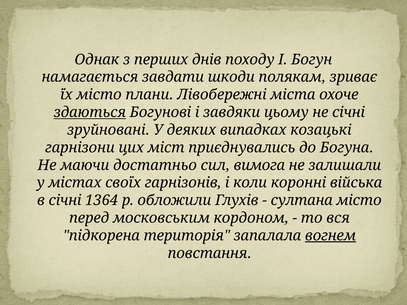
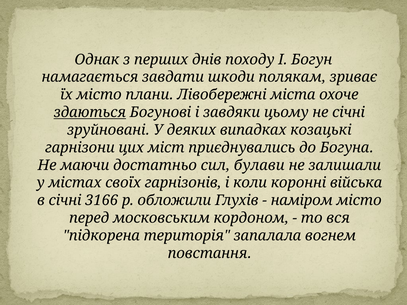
вимога: вимога -> булави (259, 165)
1364: 1364 -> 3166 (102, 201)
султана: султана -> наміром (302, 201)
вогнем underline: present -> none (330, 236)
